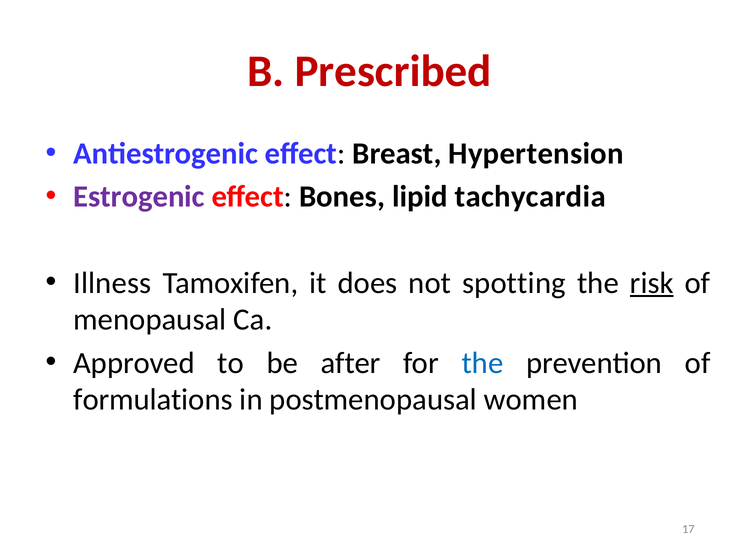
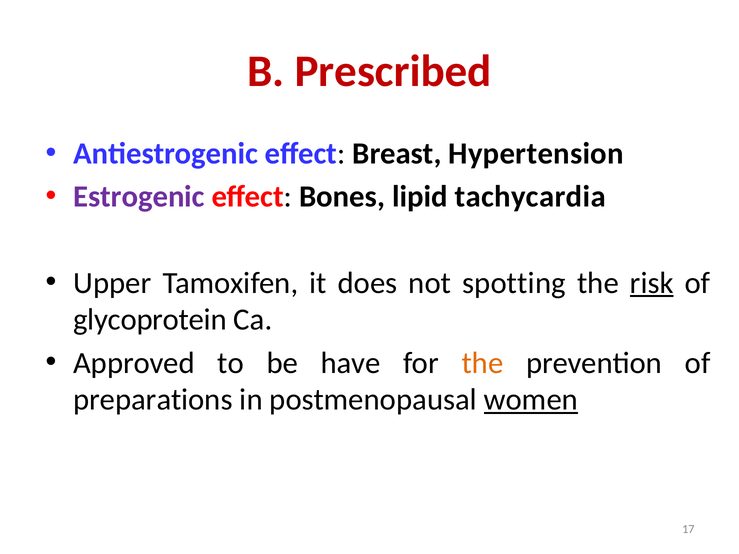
Illness: Illness -> Upper (112, 283)
menopausal: menopausal -> glycoprotein (150, 320)
after: after -> have (351, 363)
the colour: blue -> orange (482, 363)
formulations: formulations -> preparations (153, 400)
women underline: none -> present (531, 400)
